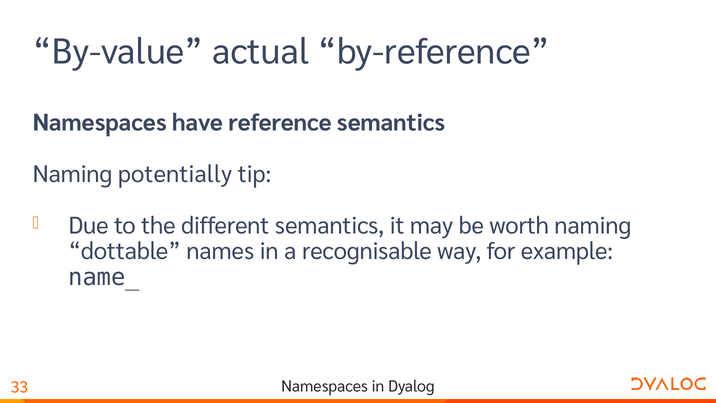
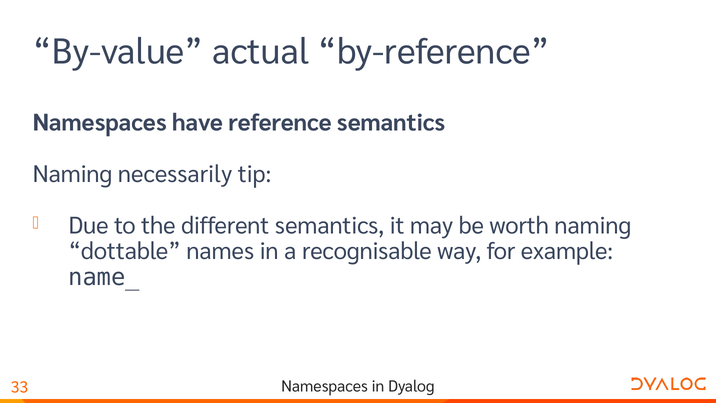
potentially: potentially -> necessarily (175, 174)
